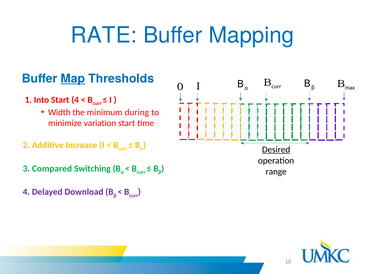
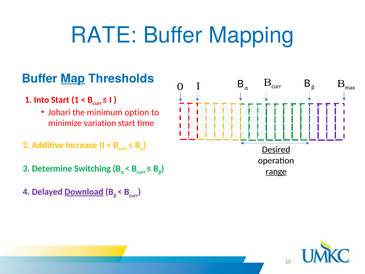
Start 4: 4 -> 1 (75, 100)
Width: Width -> Johari (59, 112)
during: during -> option (137, 112)
Compared: Compared -> Determine (52, 168)
range underline: none -> present (276, 171)
Download underline: none -> present (84, 192)
